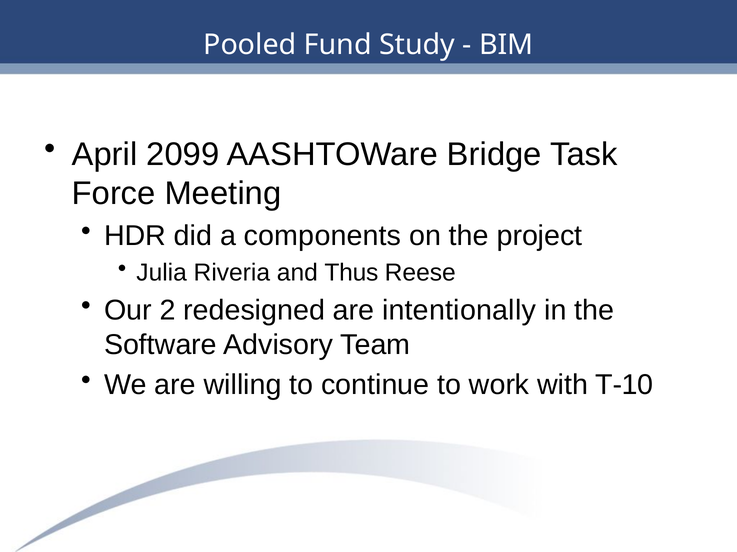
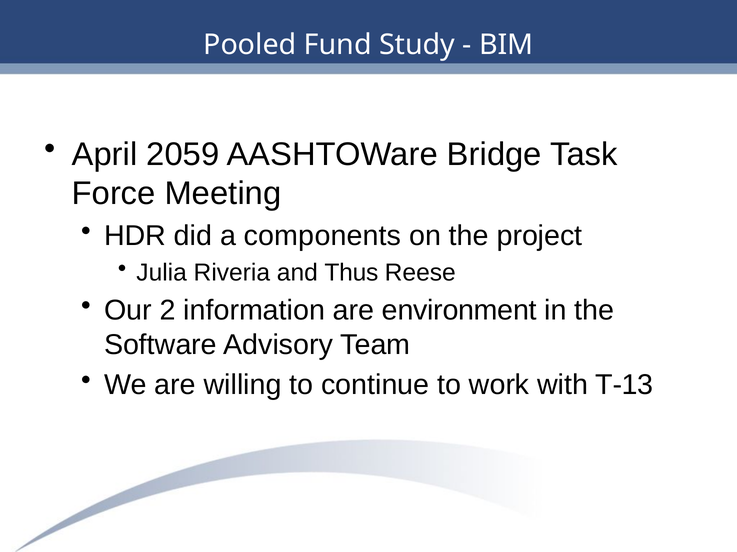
2099: 2099 -> 2059 (183, 155)
redesigned: redesigned -> information (254, 311)
intentionally: intentionally -> environment (459, 311)
T-10: T-10 -> T-13 (624, 385)
